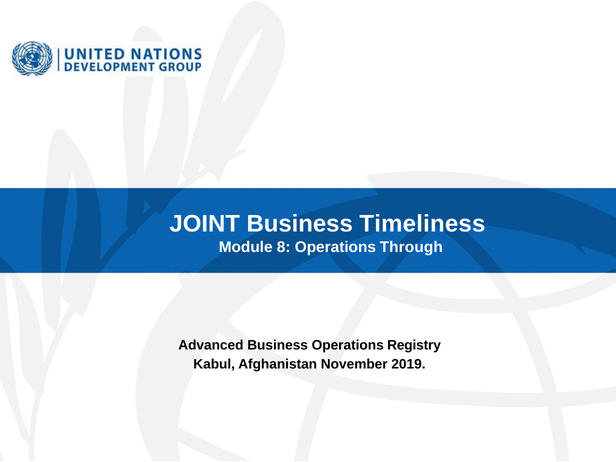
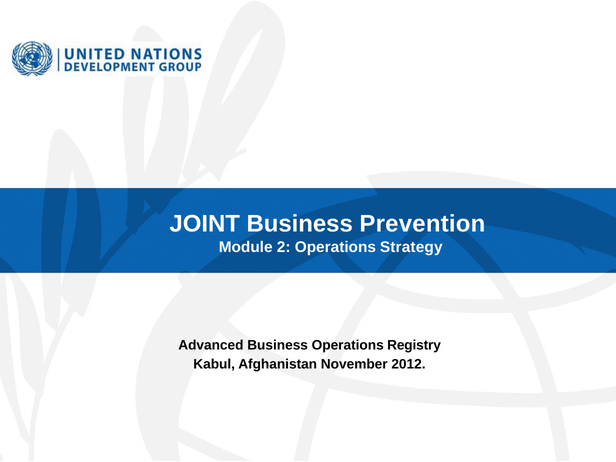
Timeliness: Timeliness -> Prevention (422, 224)
8: 8 -> 2 (284, 247)
Through: Through -> Strategy (411, 247)
2019: 2019 -> 2012 (408, 364)
